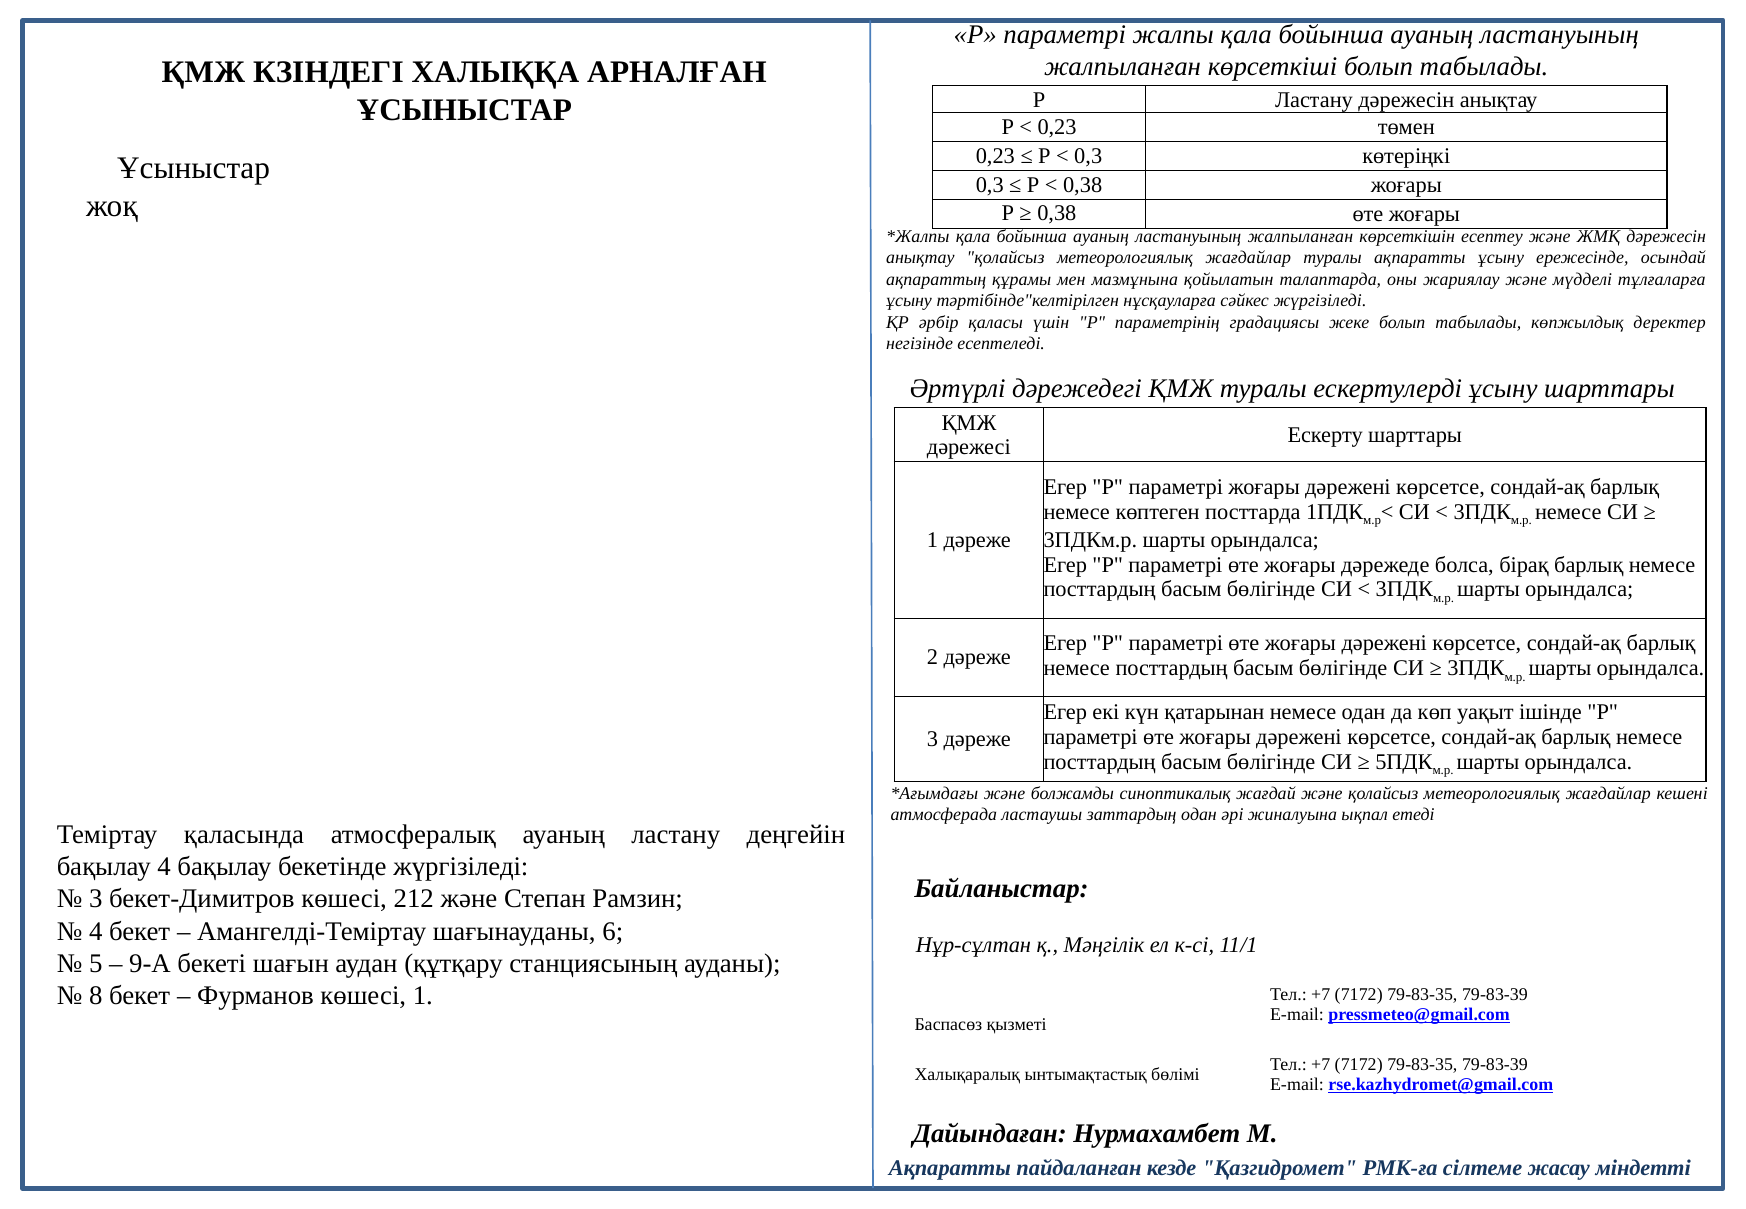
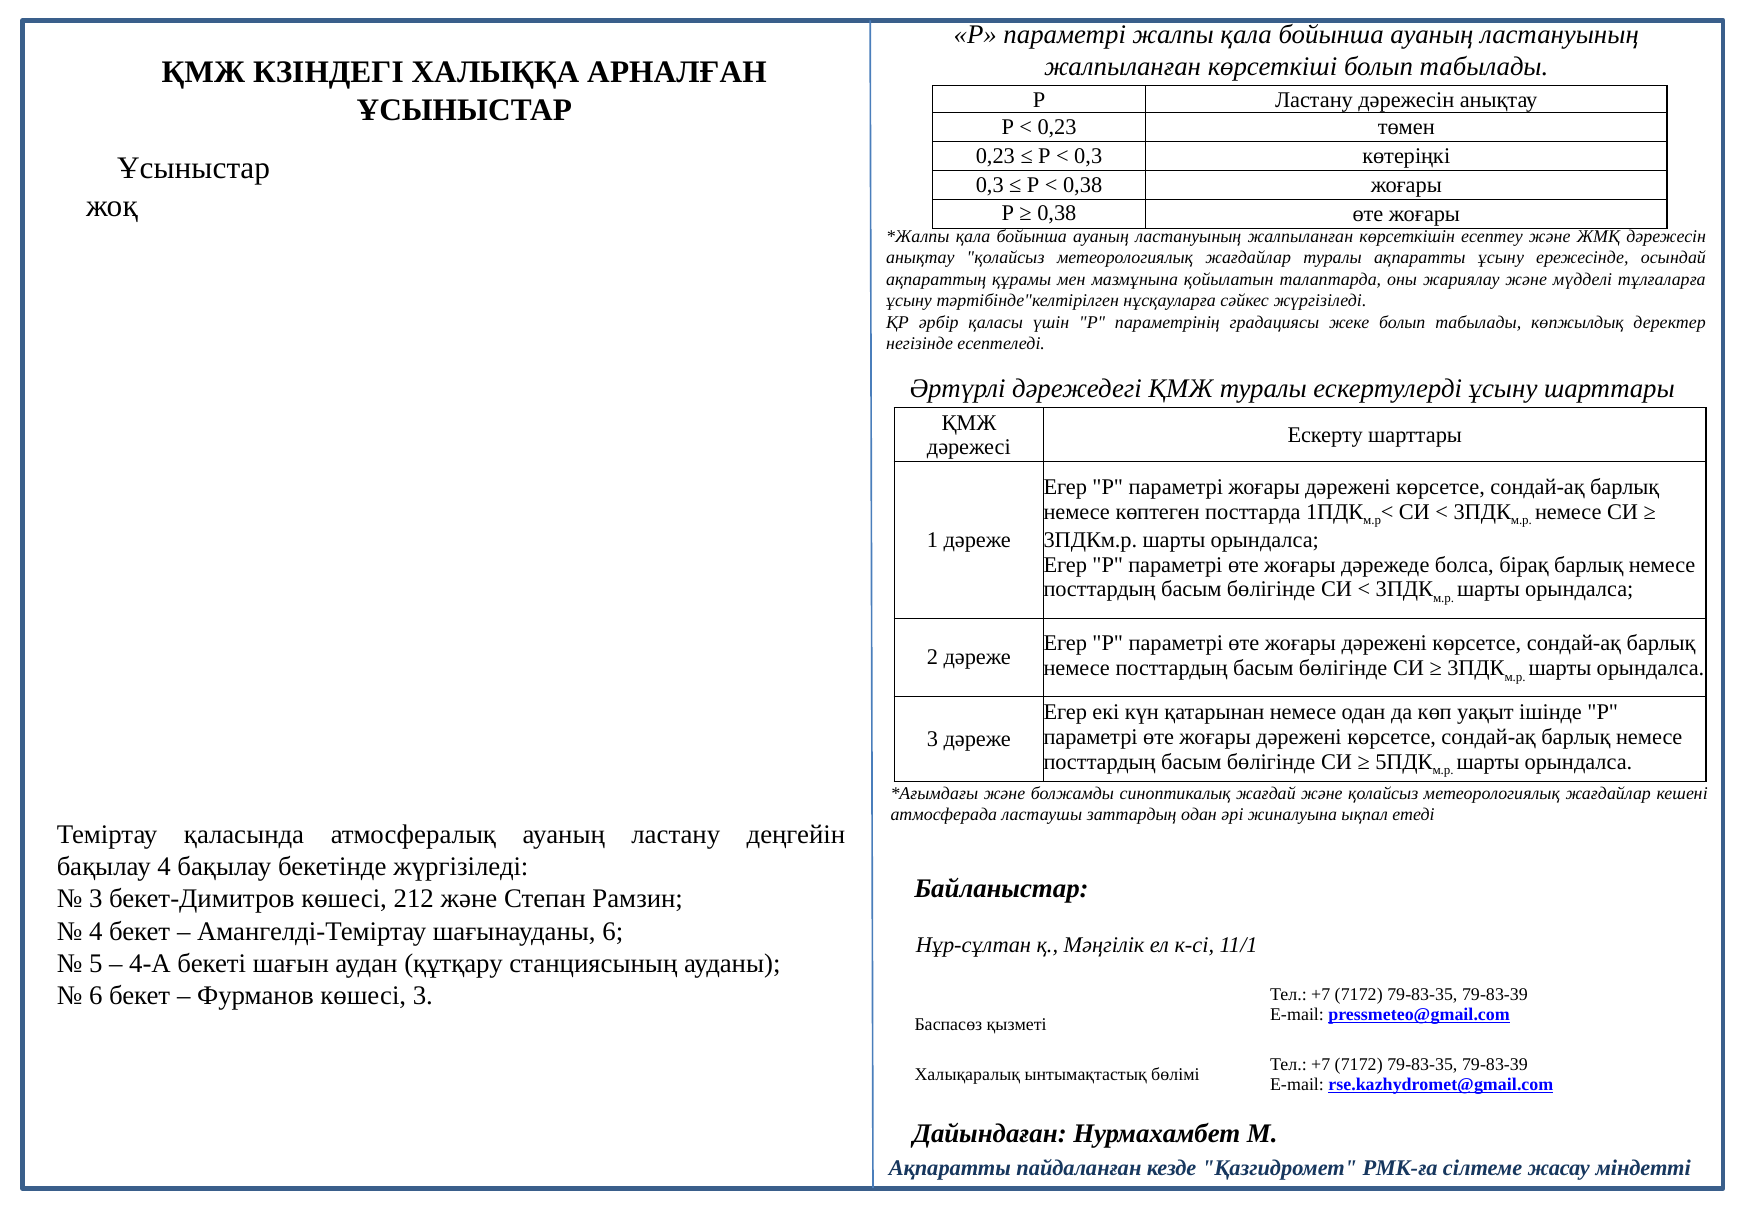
9-А: 9-А -> 4-А (150, 963)
8: 8 -> 6 (96, 996)
көшесі 1: 1 -> 3 (423, 996)
